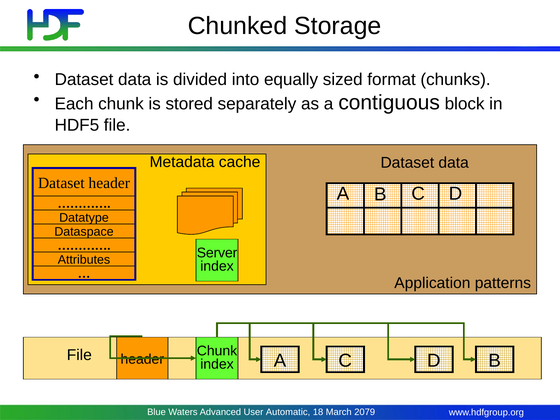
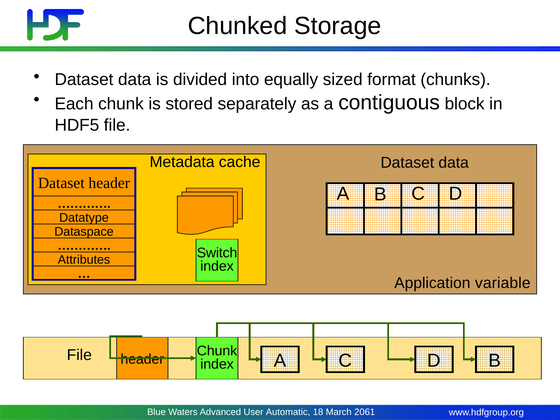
Server: Server -> Switch (217, 253)
patterns: patterns -> variable (503, 283)
2079: 2079 -> 2061 (365, 412)
